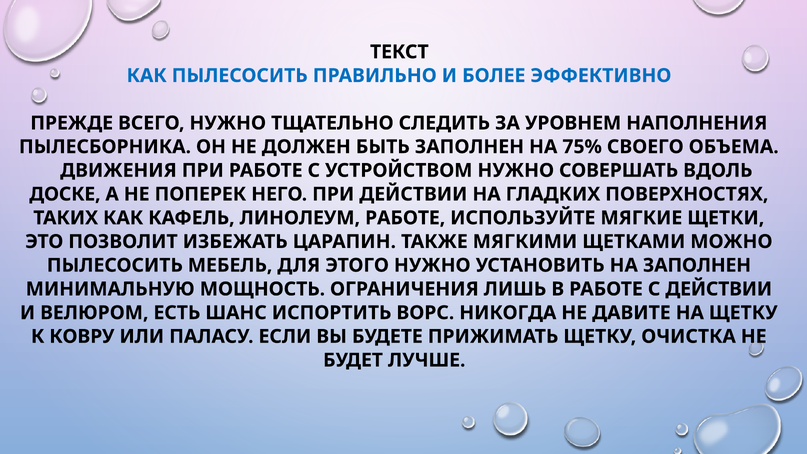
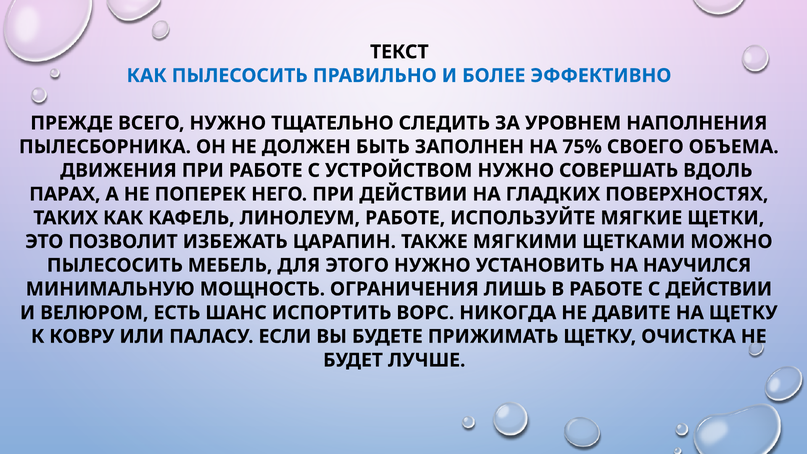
ДОСКЕ: ДОСКЕ -> ПАРАХ (65, 194)
НА ЗАПОЛНЕН: ЗАПОЛНЕН -> НАУЧИЛСЯ (697, 265)
